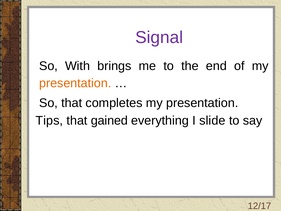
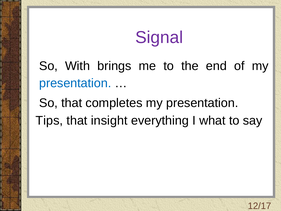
presentation colour: orange -> blue (75, 83)
gained: gained -> insight (109, 120)
slide: slide -> what (212, 120)
